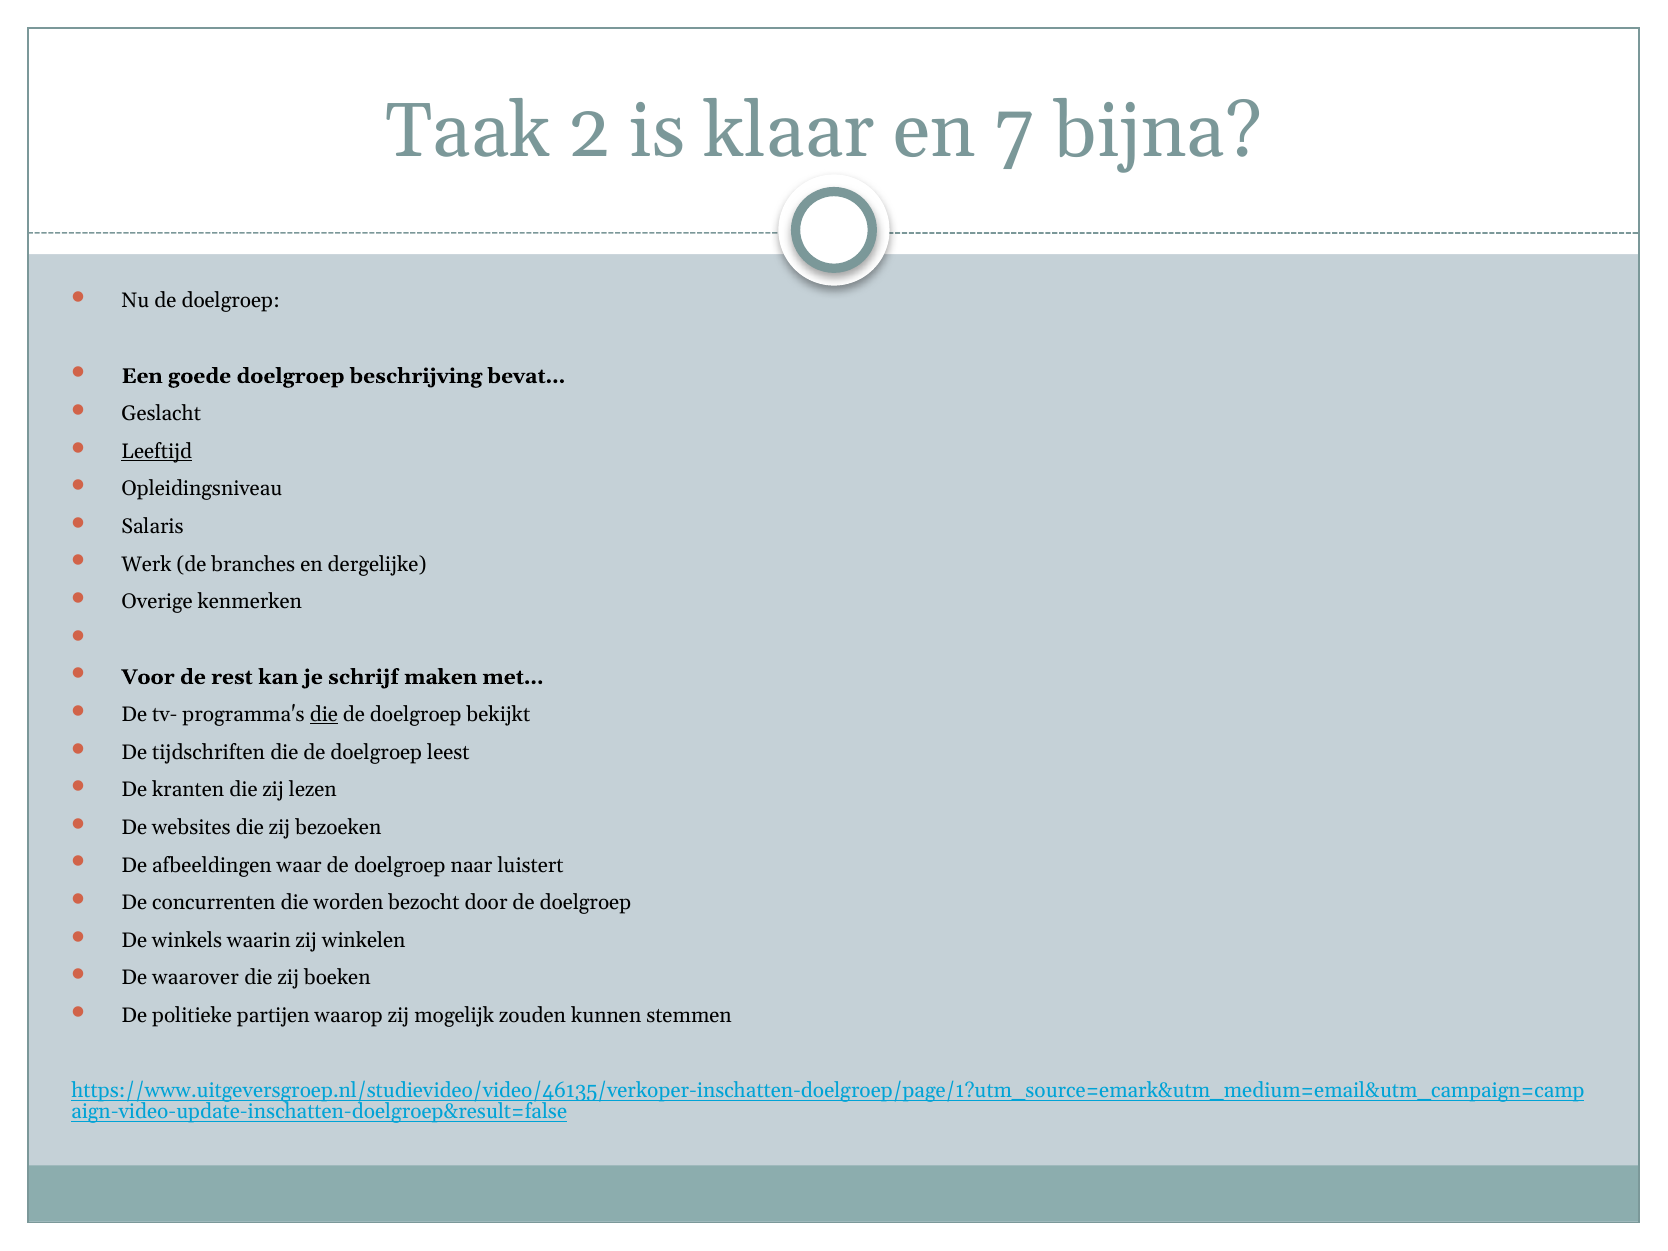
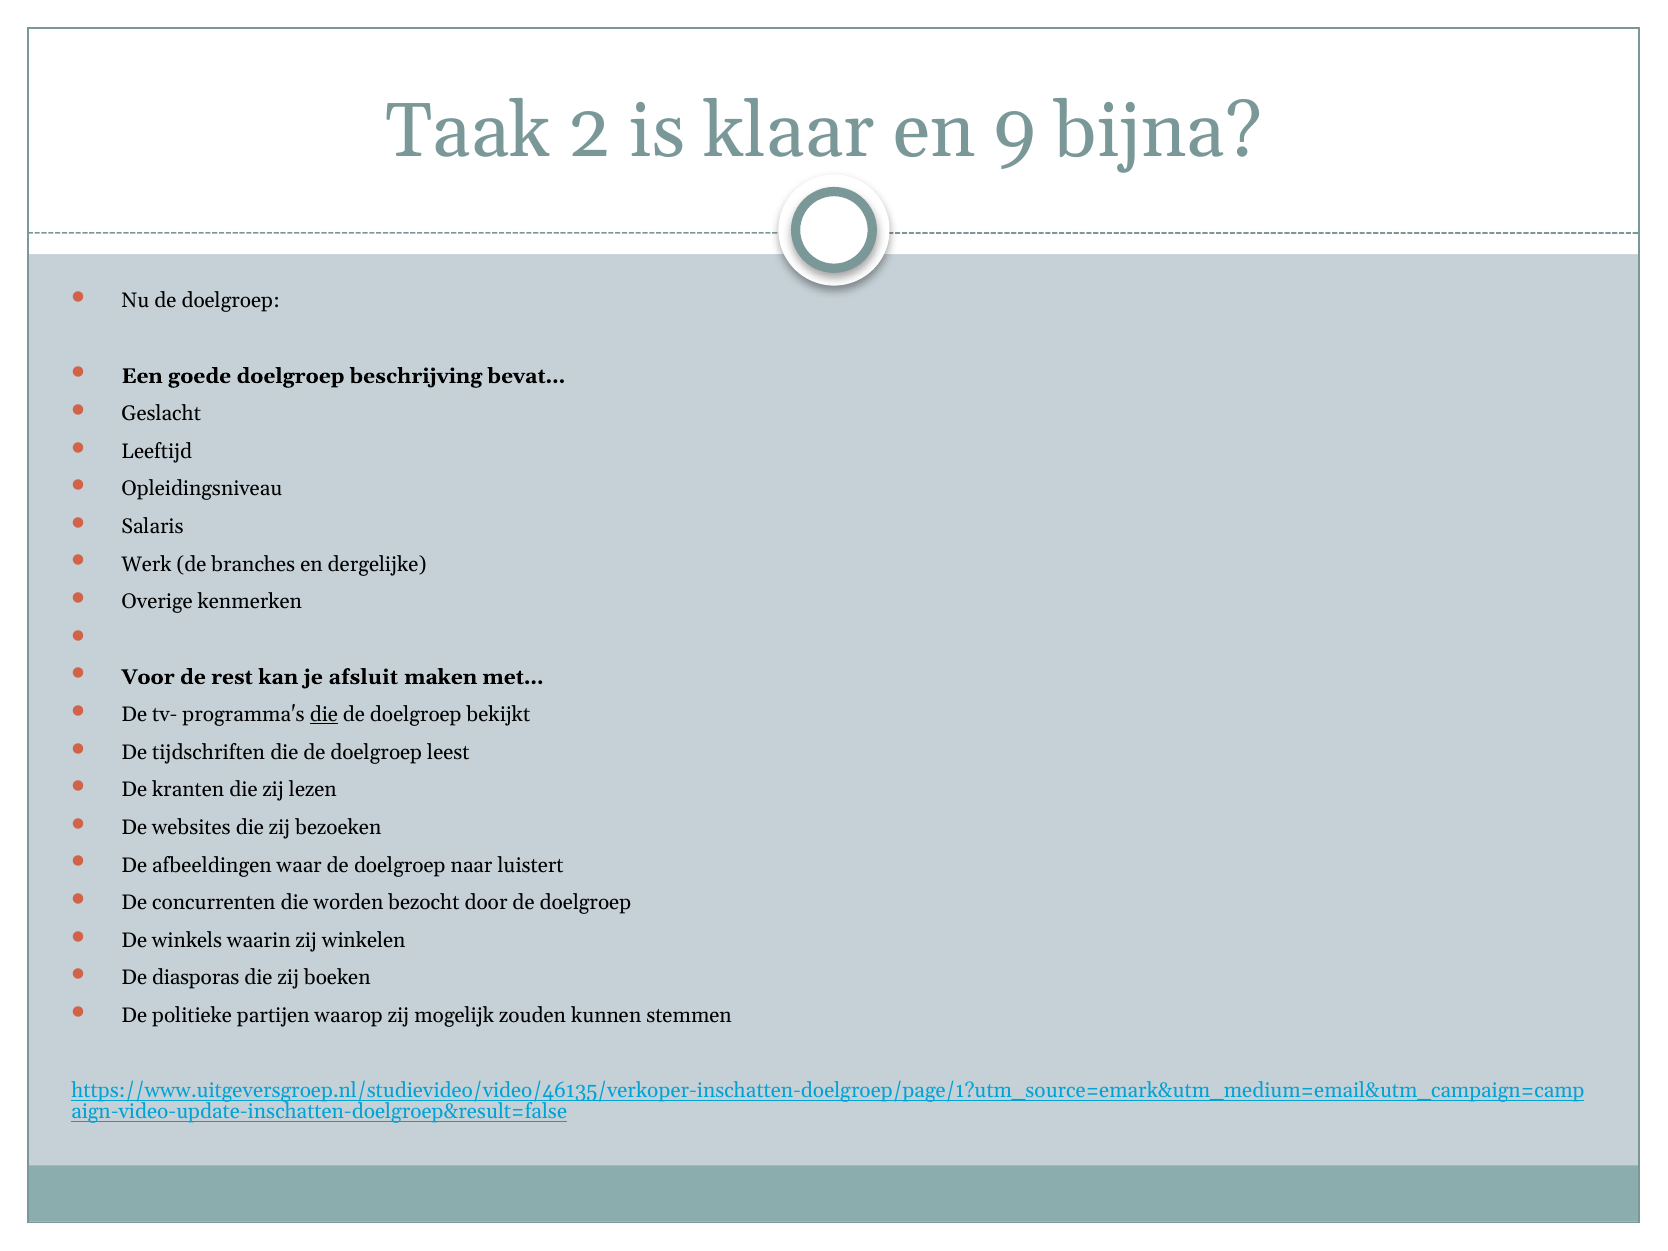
7: 7 -> 9 (1015, 131)
Leeftijd underline: present -> none (157, 451)
schrijf: schrijf -> afsluit (363, 677)
waarover: waarover -> diasporas (196, 978)
